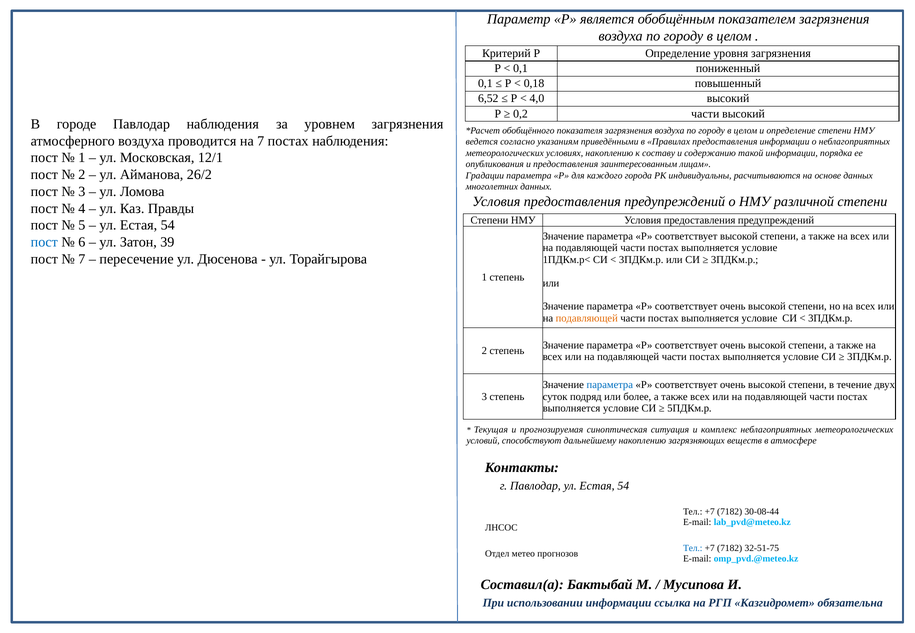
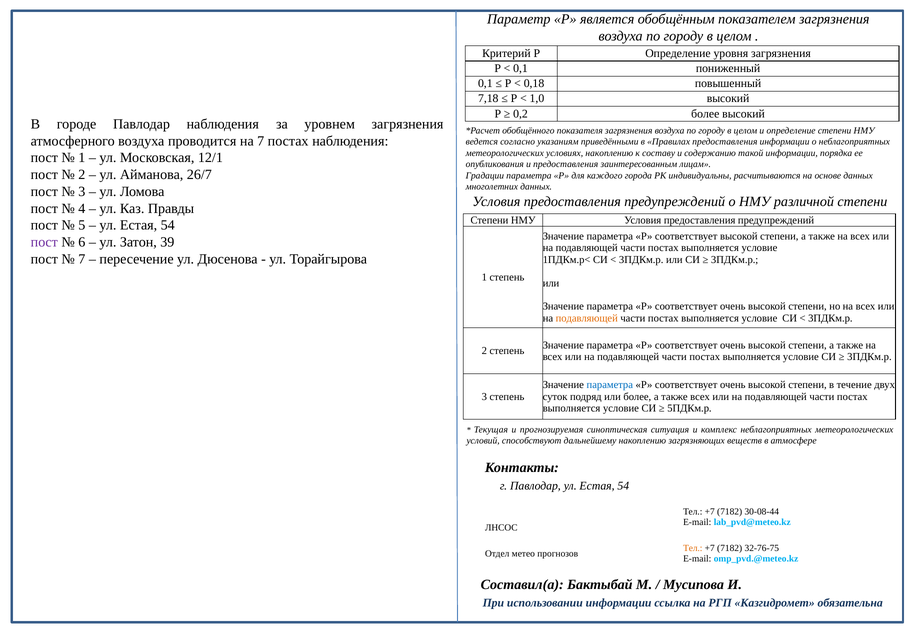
6,52: 6,52 -> 7,18 (488, 99)
4,0: 4,0 -> 1,0 (537, 99)
0,2 части: части -> более (705, 114)
26/2: 26/2 -> 26/7 (199, 175)
пост colour: blue -> purple (44, 242)
Тел colour: blue -> orange (693, 549)
32-51-75: 32-51-75 -> 32-76-75 (762, 549)
